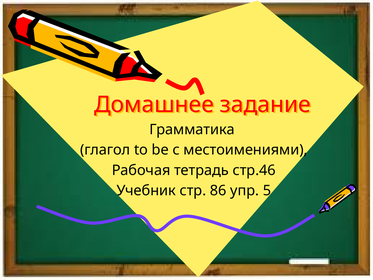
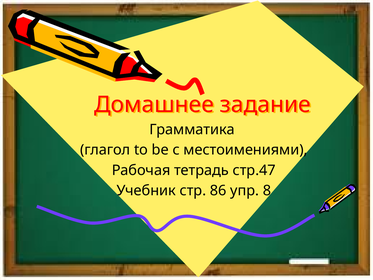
стр.46: стр.46 -> стр.47 (254, 170)
5: 5 -> 8 (267, 190)
